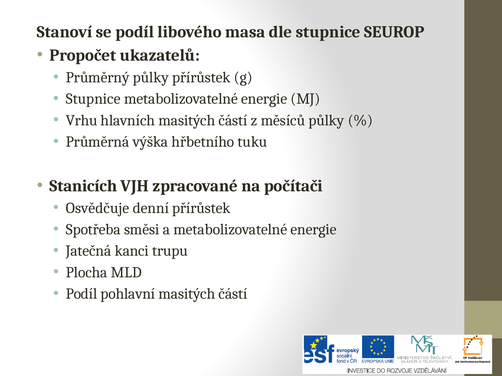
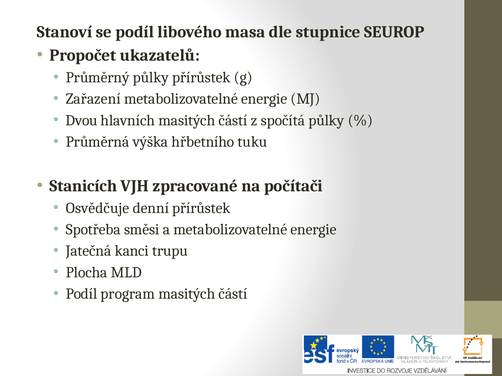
Stupnice: Stupnice -> Zařazení (93, 99)
Vrhu: Vrhu -> Dvou (82, 121)
měsíců: měsíců -> spočítá (283, 121)
pohlavní: pohlavní -> program (128, 294)
